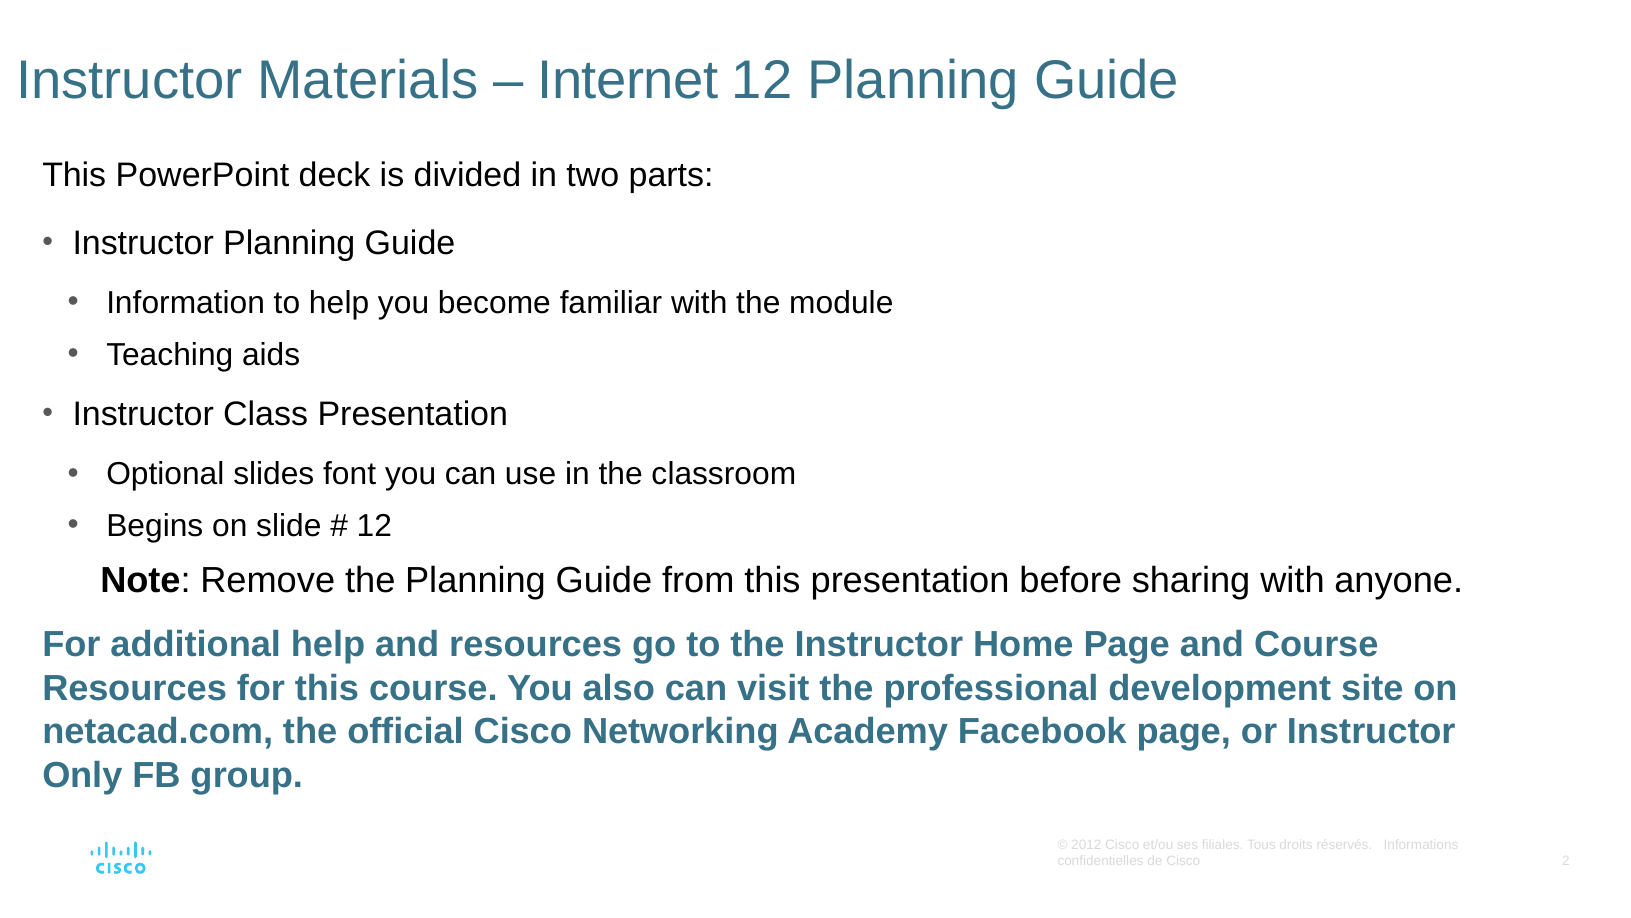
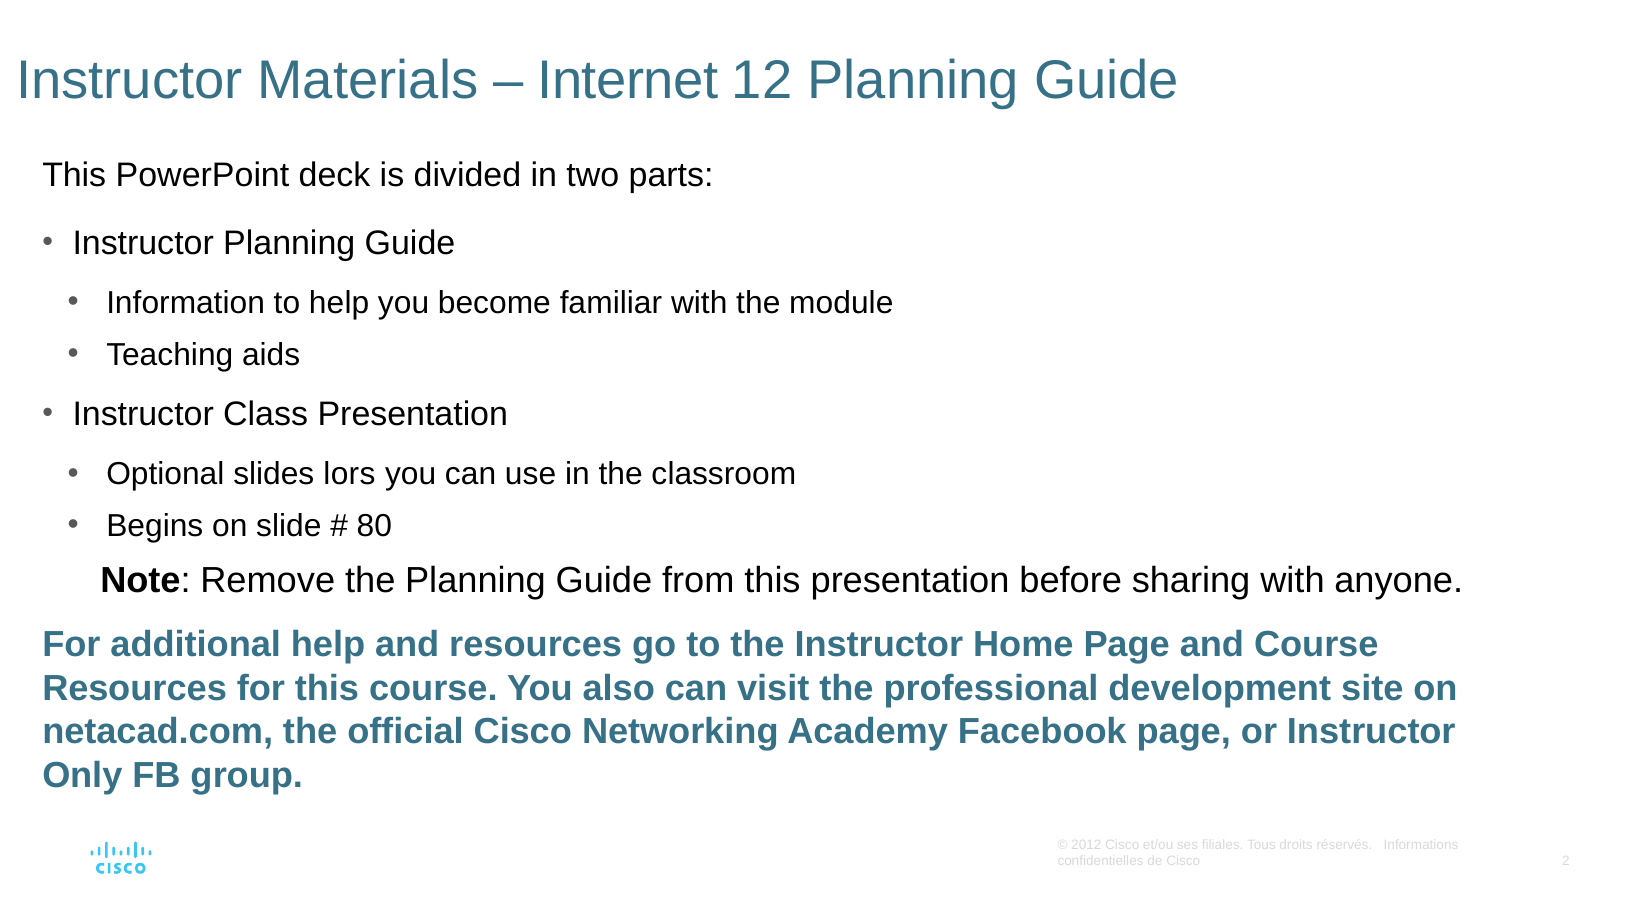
font: font -> lors (349, 474)
12: 12 -> 80 (374, 526)
